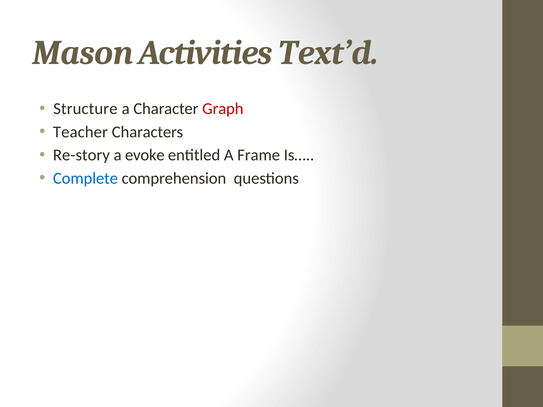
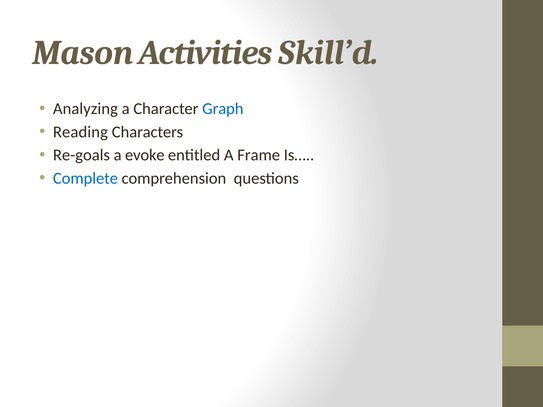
Text’d: Text’d -> Skill’d (328, 53)
Structure: Structure -> Analyzing (85, 109)
Graph colour: red -> blue (223, 109)
Teacher: Teacher -> Reading (80, 132)
Re-story: Re-story -> Re-goals (81, 155)
